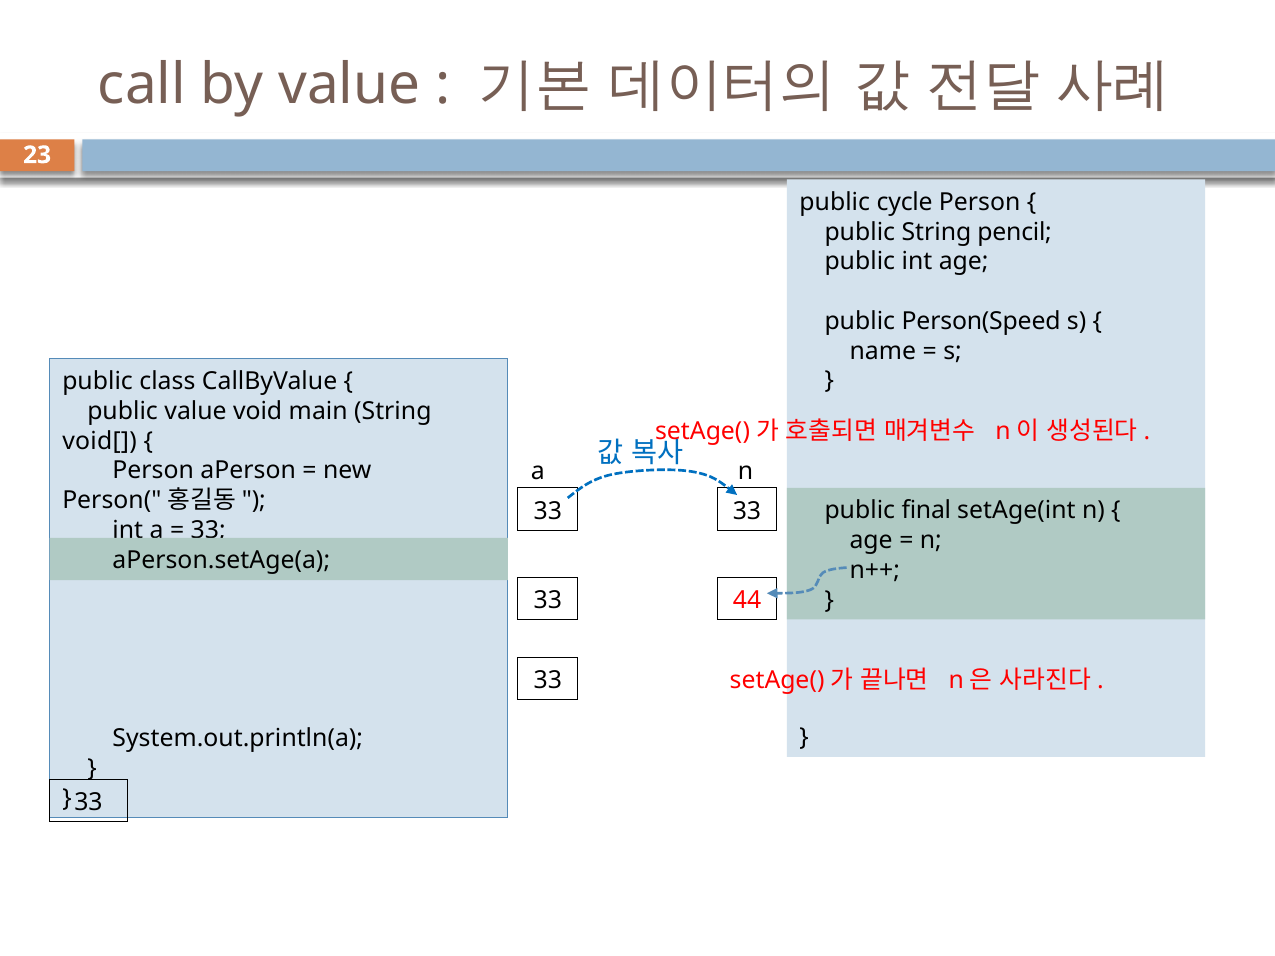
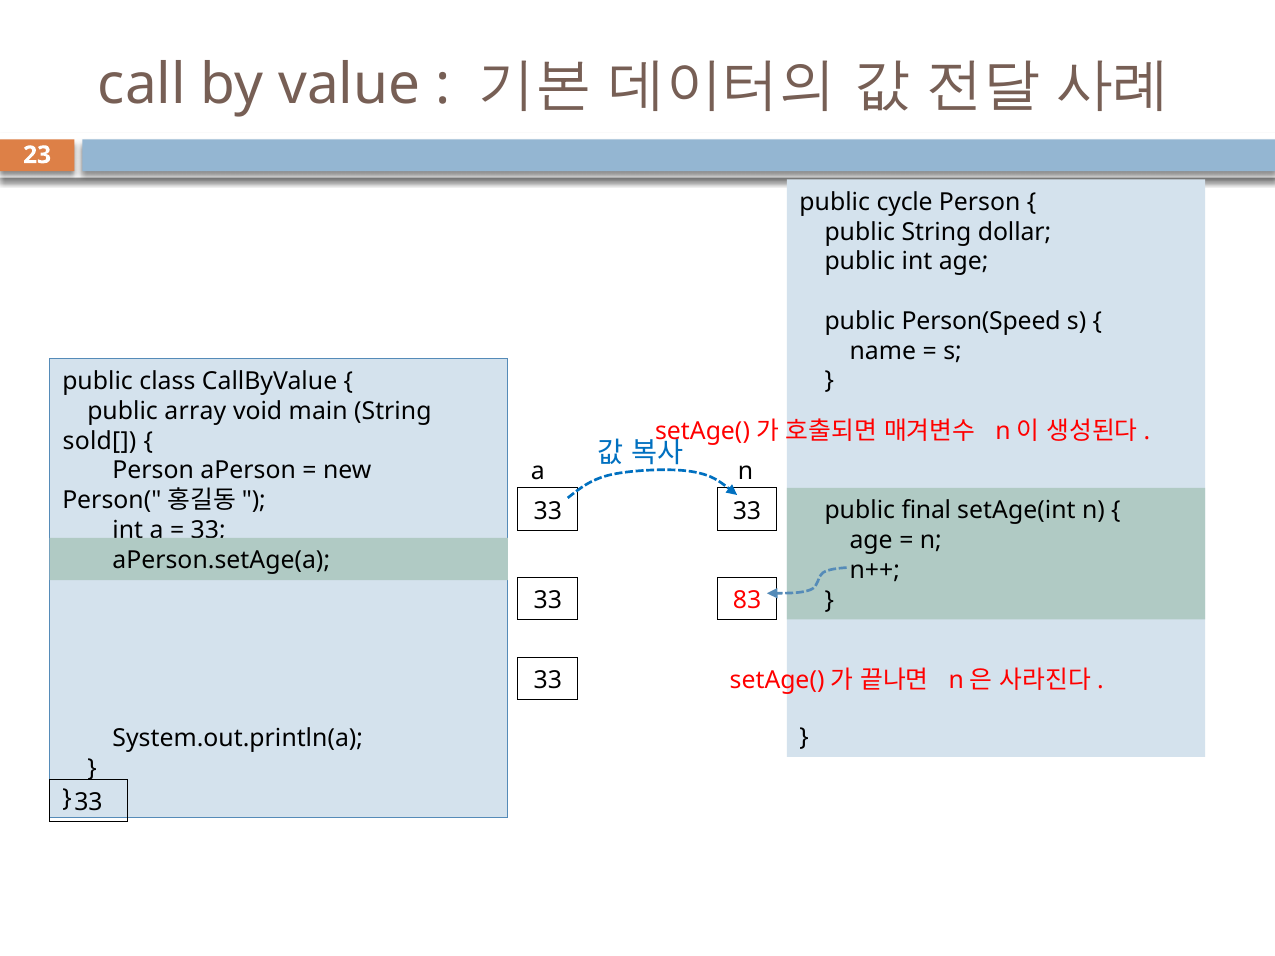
pencil: pencil -> dollar (1015, 232)
public value: value -> array (195, 411)
void[: void[ -> sold[ (100, 441)
44: 44 -> 83 (747, 601)
